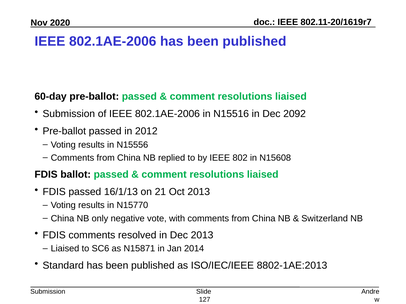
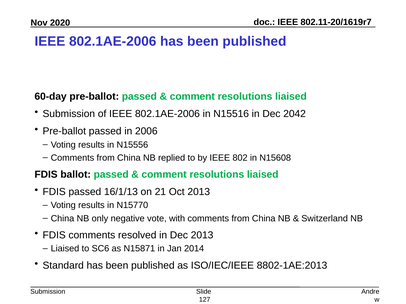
2092: 2092 -> 2042 (295, 114)
2012: 2012 -> 2006 (146, 131)
